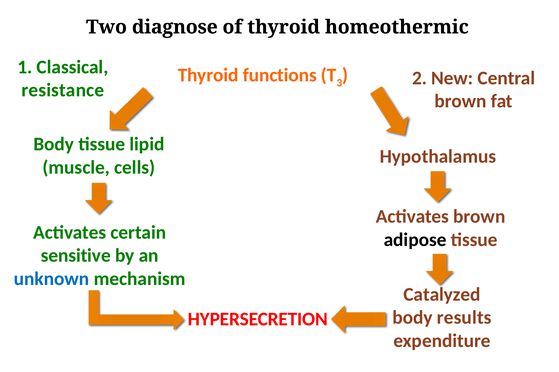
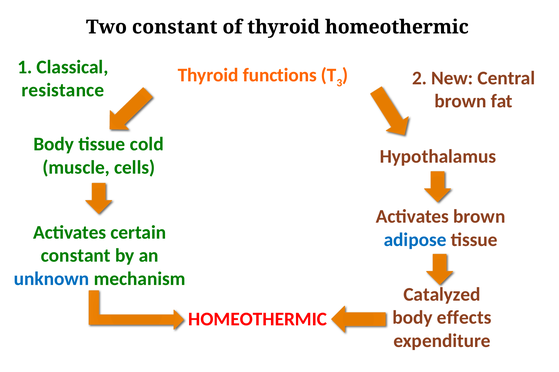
Two diagnose: diagnose -> constant (175, 27)
lipid: lipid -> cold (147, 144)
adipose colour: black -> blue (415, 240)
sensitive: sensitive -> constant (76, 256)
results: results -> effects (464, 318)
HYPERSECRETION: HYPERSECRETION -> HOMEOTHERMIC (258, 320)
